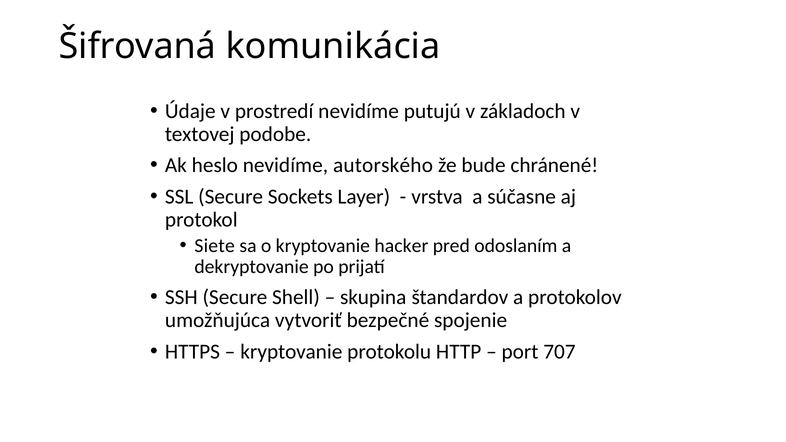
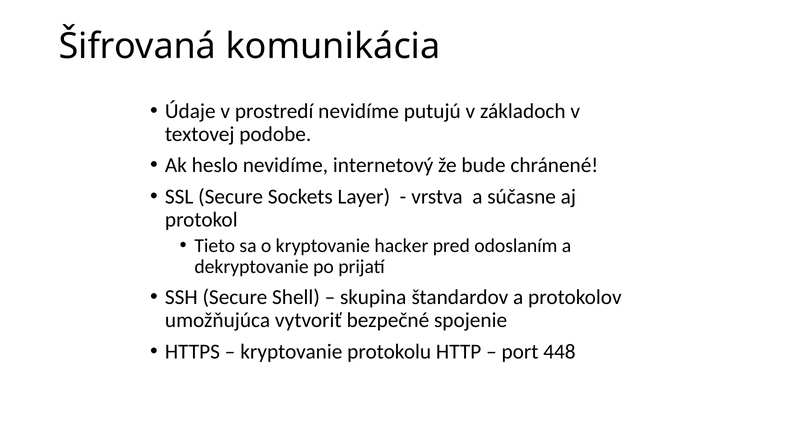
autorského: autorského -> internetový (383, 165)
Siete: Siete -> Tieto (215, 246)
707: 707 -> 448 (559, 352)
